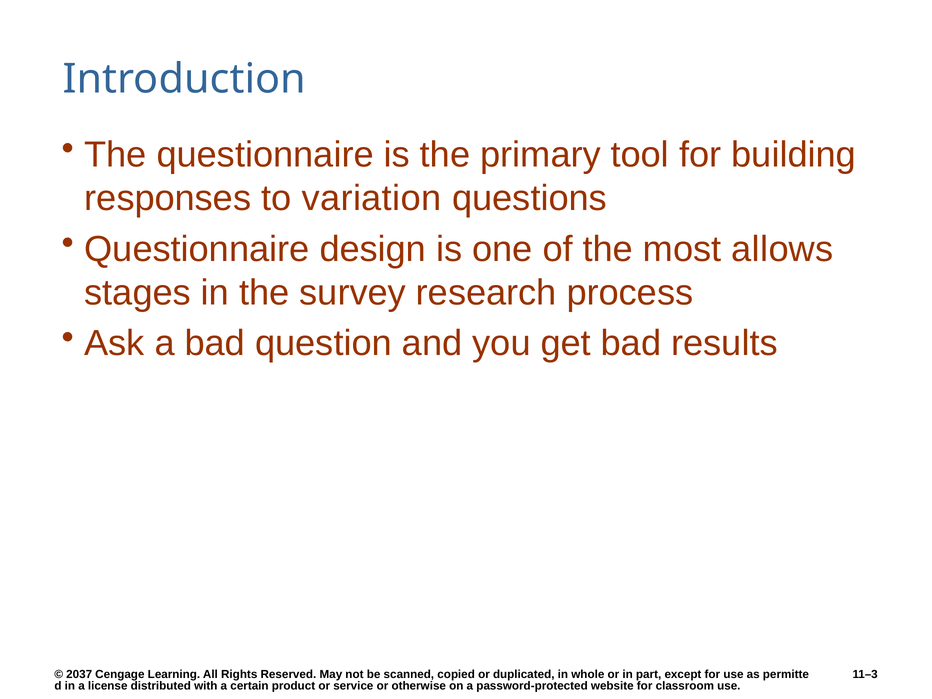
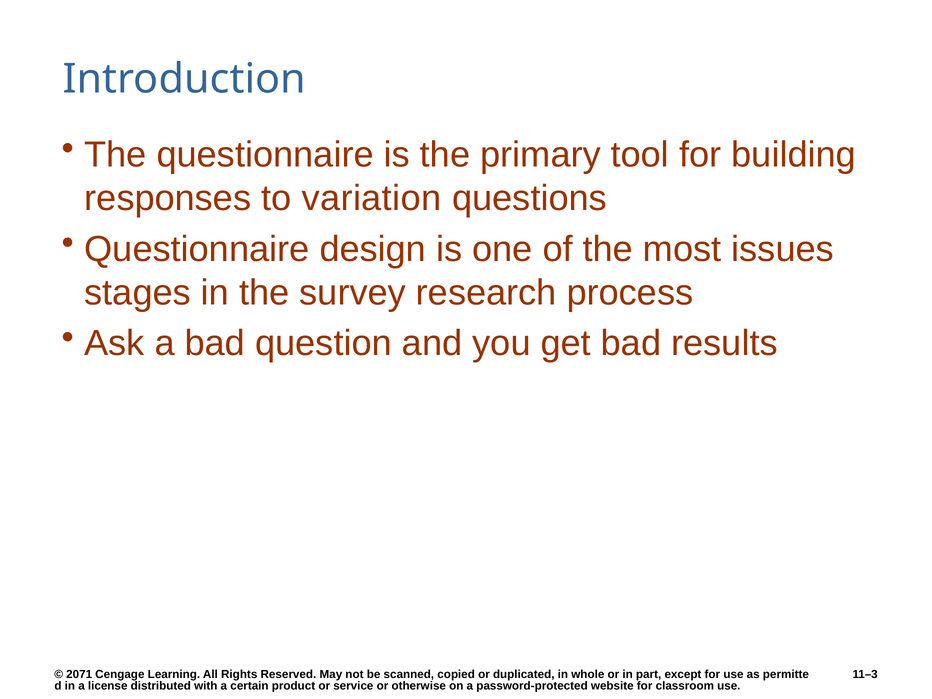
allows: allows -> issues (783, 249)
2037: 2037 -> 2071 (79, 674)
